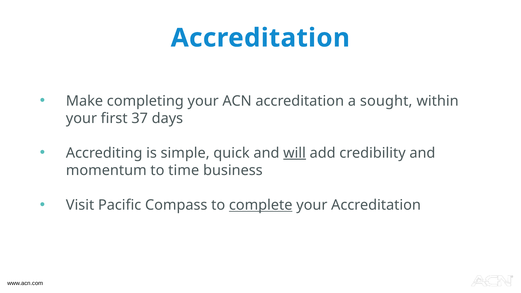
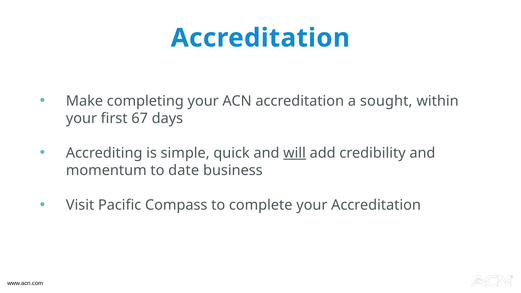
37: 37 -> 67 (140, 118)
time: time -> date (184, 170)
complete underline: present -> none (261, 205)
